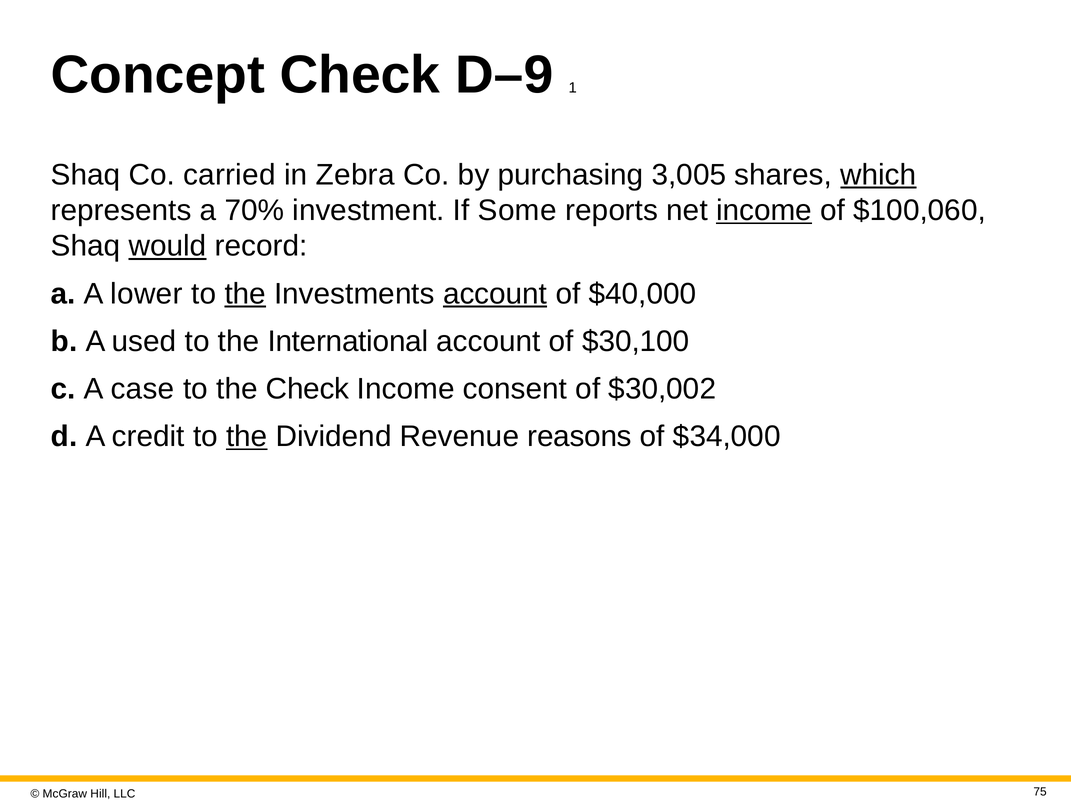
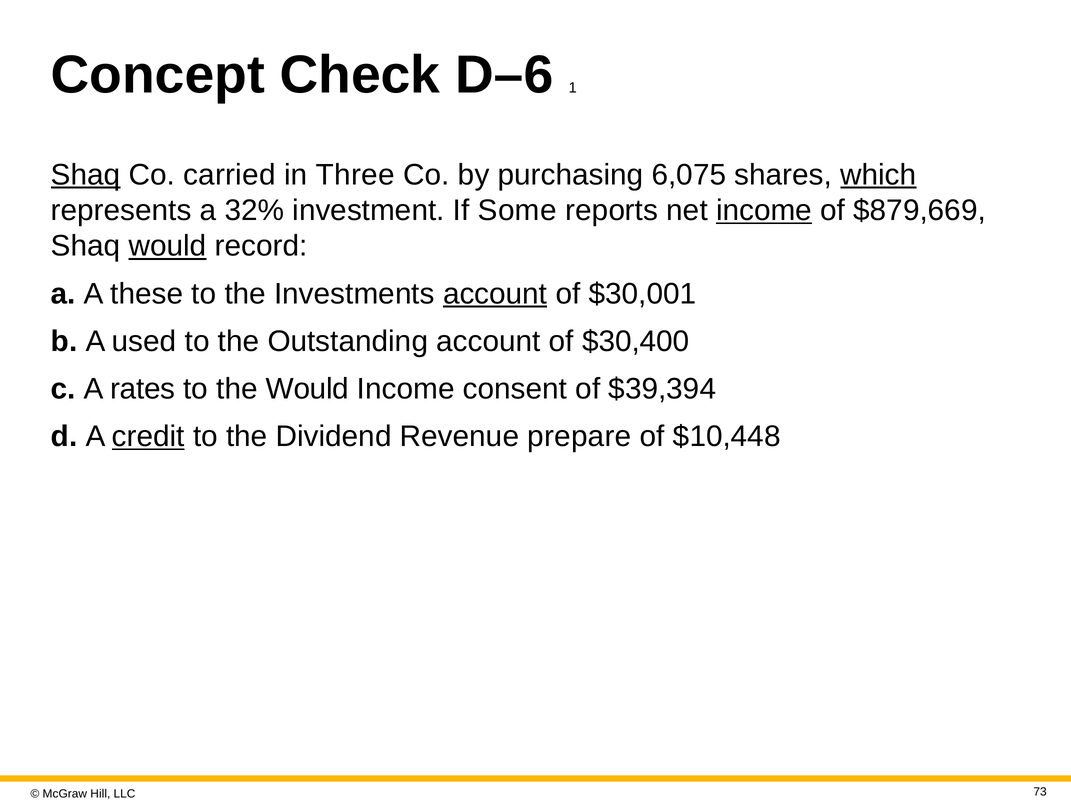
D–9: D–9 -> D–6 (504, 75)
Shaq underline: none -> present (86, 175)
Zebra: Zebra -> Three (355, 175)
3,005: 3,005 -> 6,075 (689, 175)
70%: 70% -> 32% (254, 211)
$100,060: $100,060 -> $879,669 (920, 211)
lower: lower -> these (147, 294)
the underline: present -> none (245, 294)
$40,000: $40,000 -> $30,001 (643, 294)
International: International -> Outstanding (348, 341)
$30,100: $30,100 -> $30,400 (636, 341)
case: case -> rates (143, 389)
the Check: Check -> Would (307, 389)
$30,002: $30,002 -> $39,394 (662, 389)
credit underline: none -> present (148, 437)
the underline: present -> none (247, 437)
reasons: reasons -> prepare (579, 437)
$34,000: $34,000 -> $10,448 (727, 437)
75: 75 -> 73 (1040, 792)
